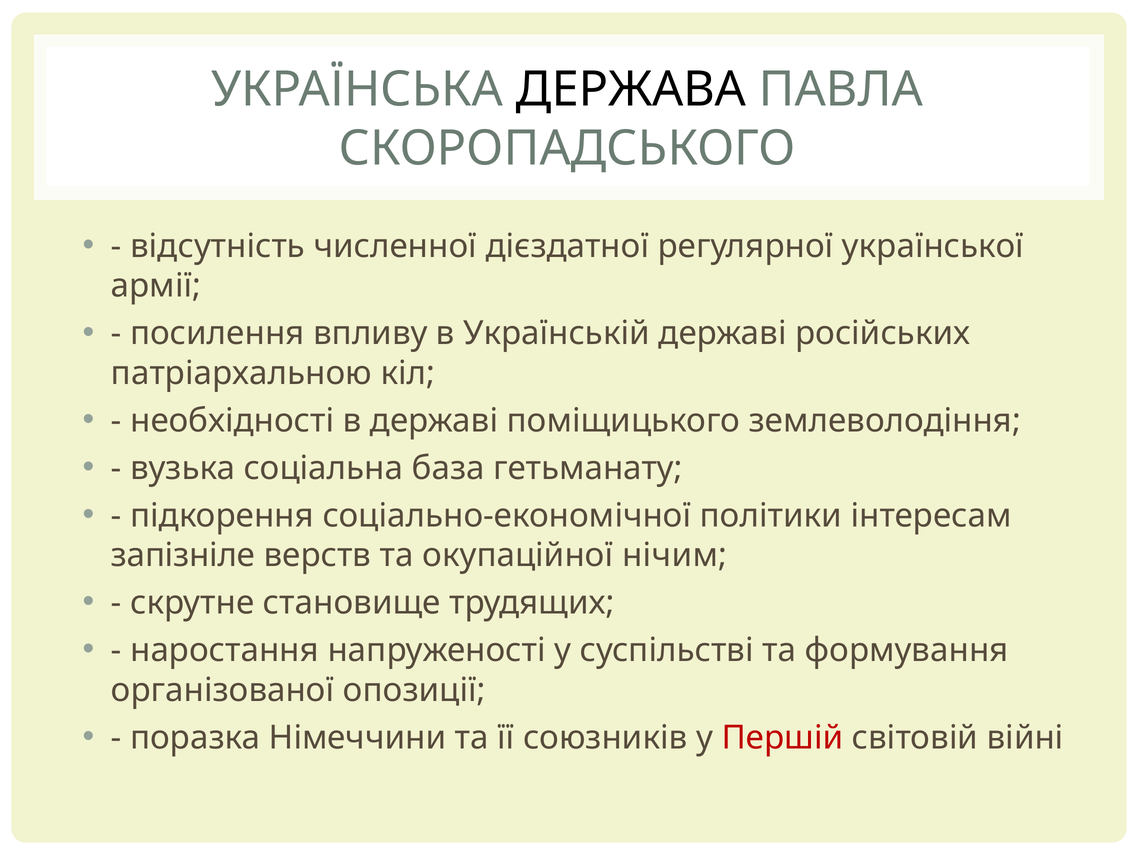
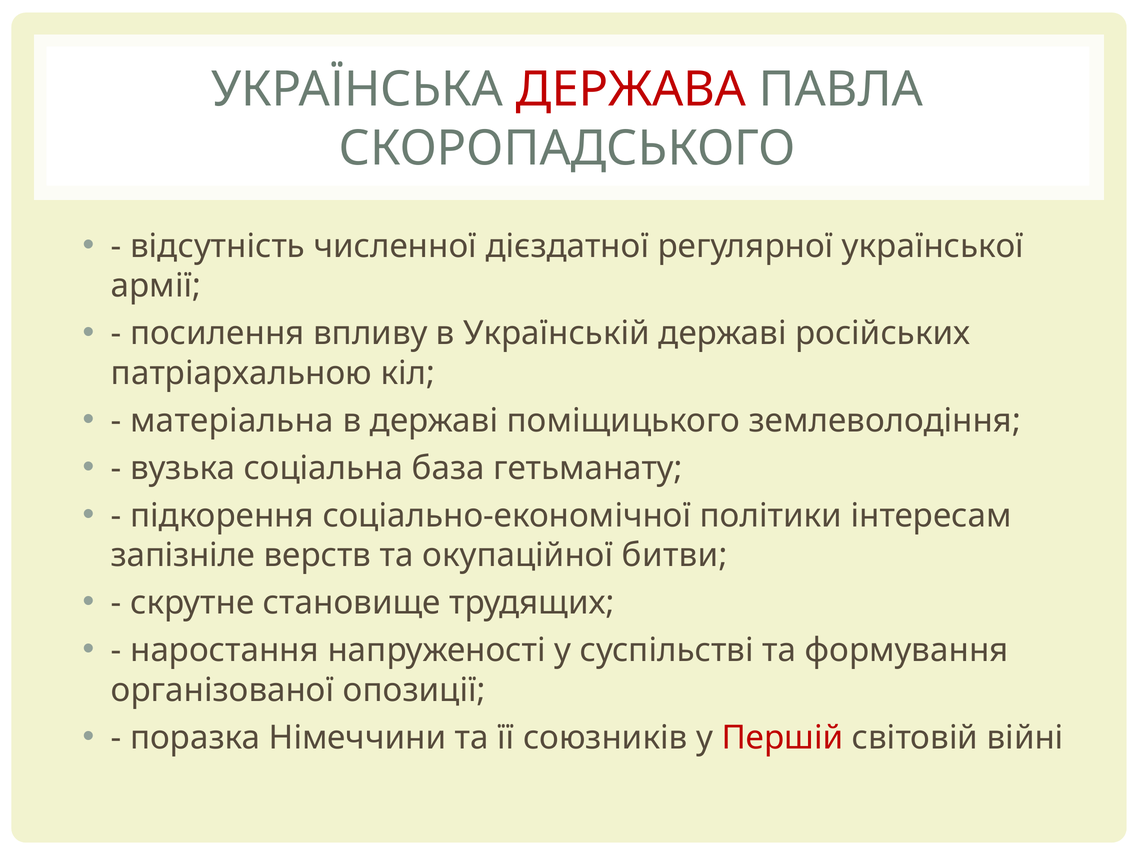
ДЕРЖАВА colour: black -> red (631, 89)
необхідності: необхідності -> матеріальна (232, 420)
нічим: нічим -> битви (675, 555)
